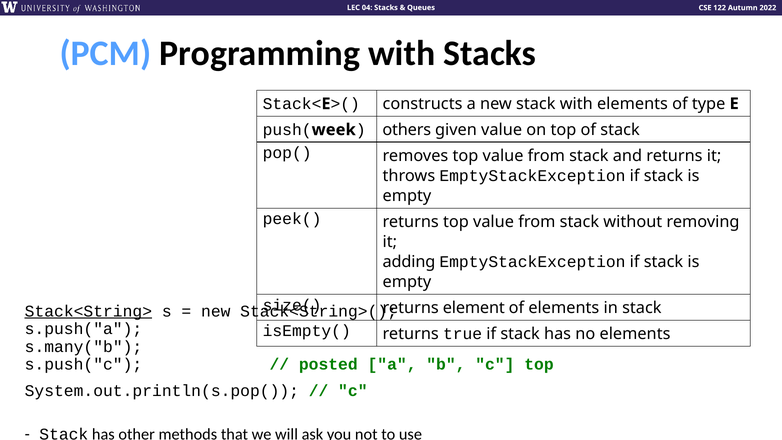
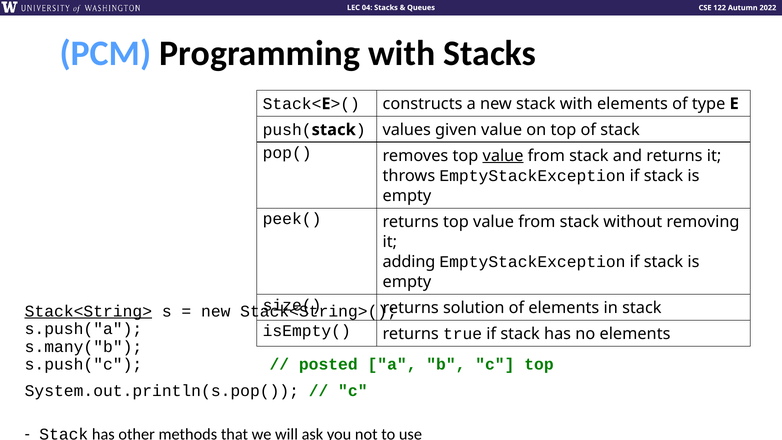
week: week -> stack (334, 130)
others: others -> values (407, 130)
value underline: none -> present (503, 156)
element: element -> solution (474, 308)
